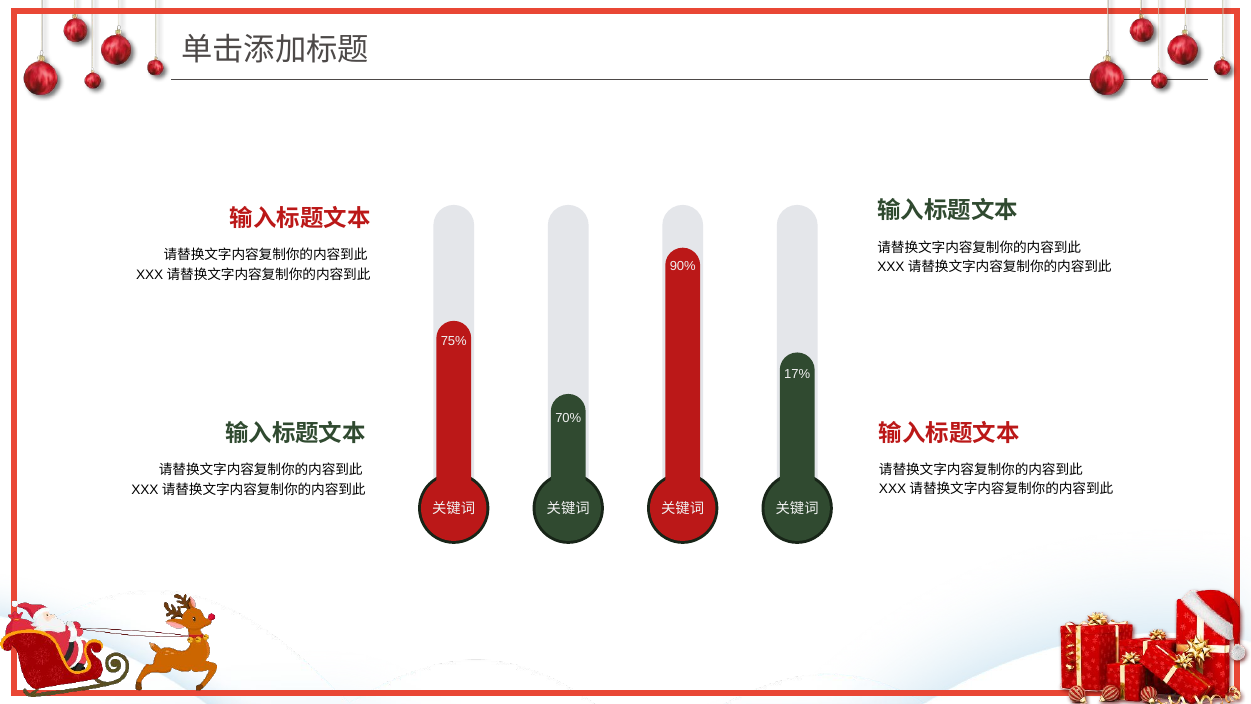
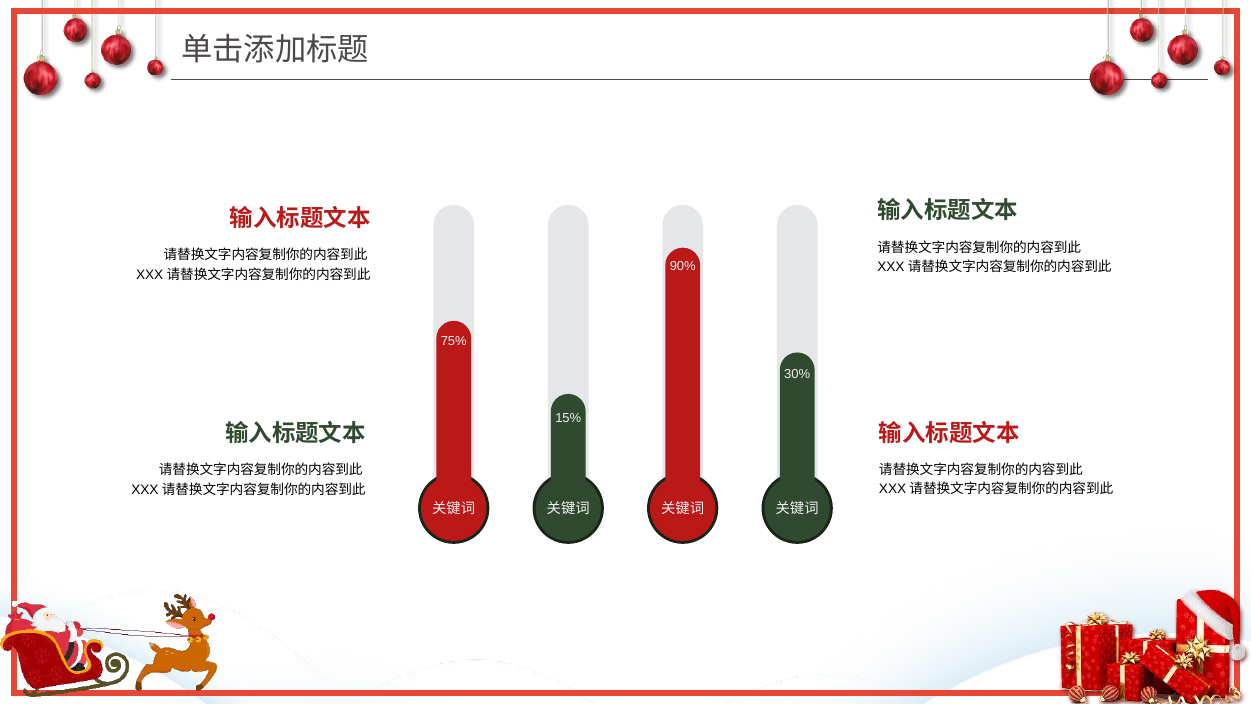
17%: 17% -> 30% (797, 375)
70%: 70% -> 15% (568, 418)
